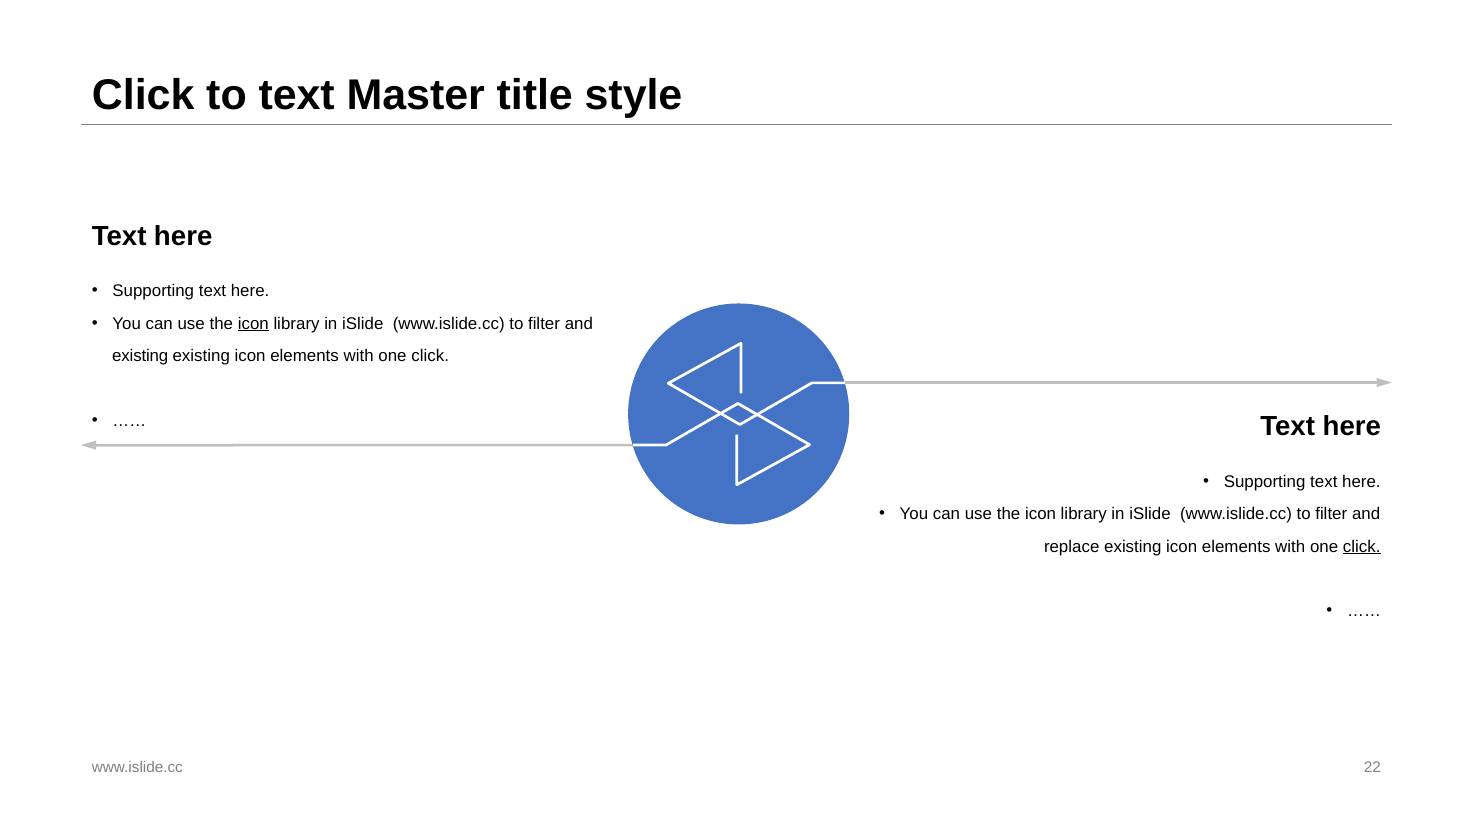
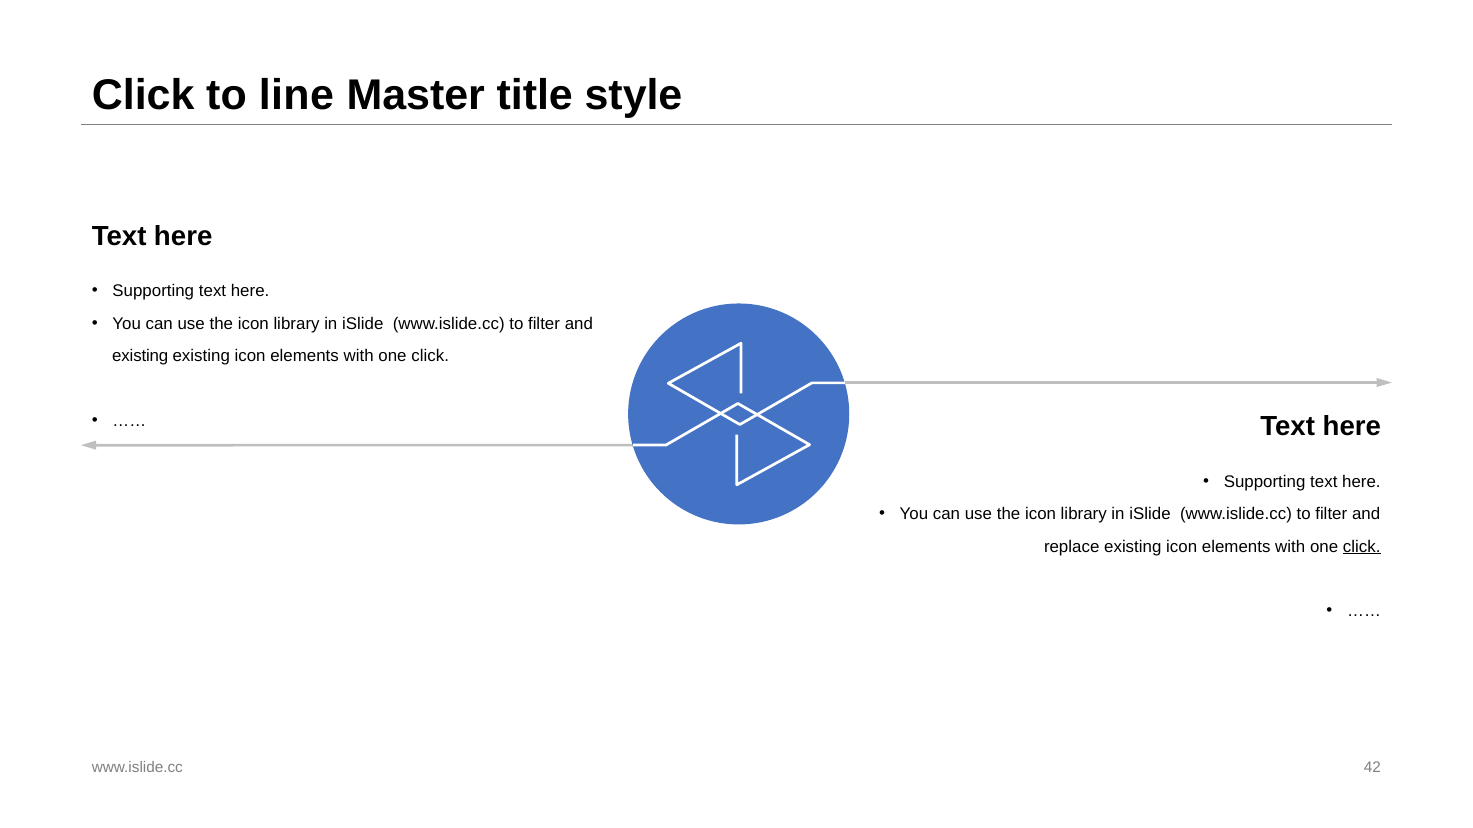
to text: text -> line (296, 95)
icon underline: present -> none (253, 324)
22: 22 -> 42 (1372, 767)
